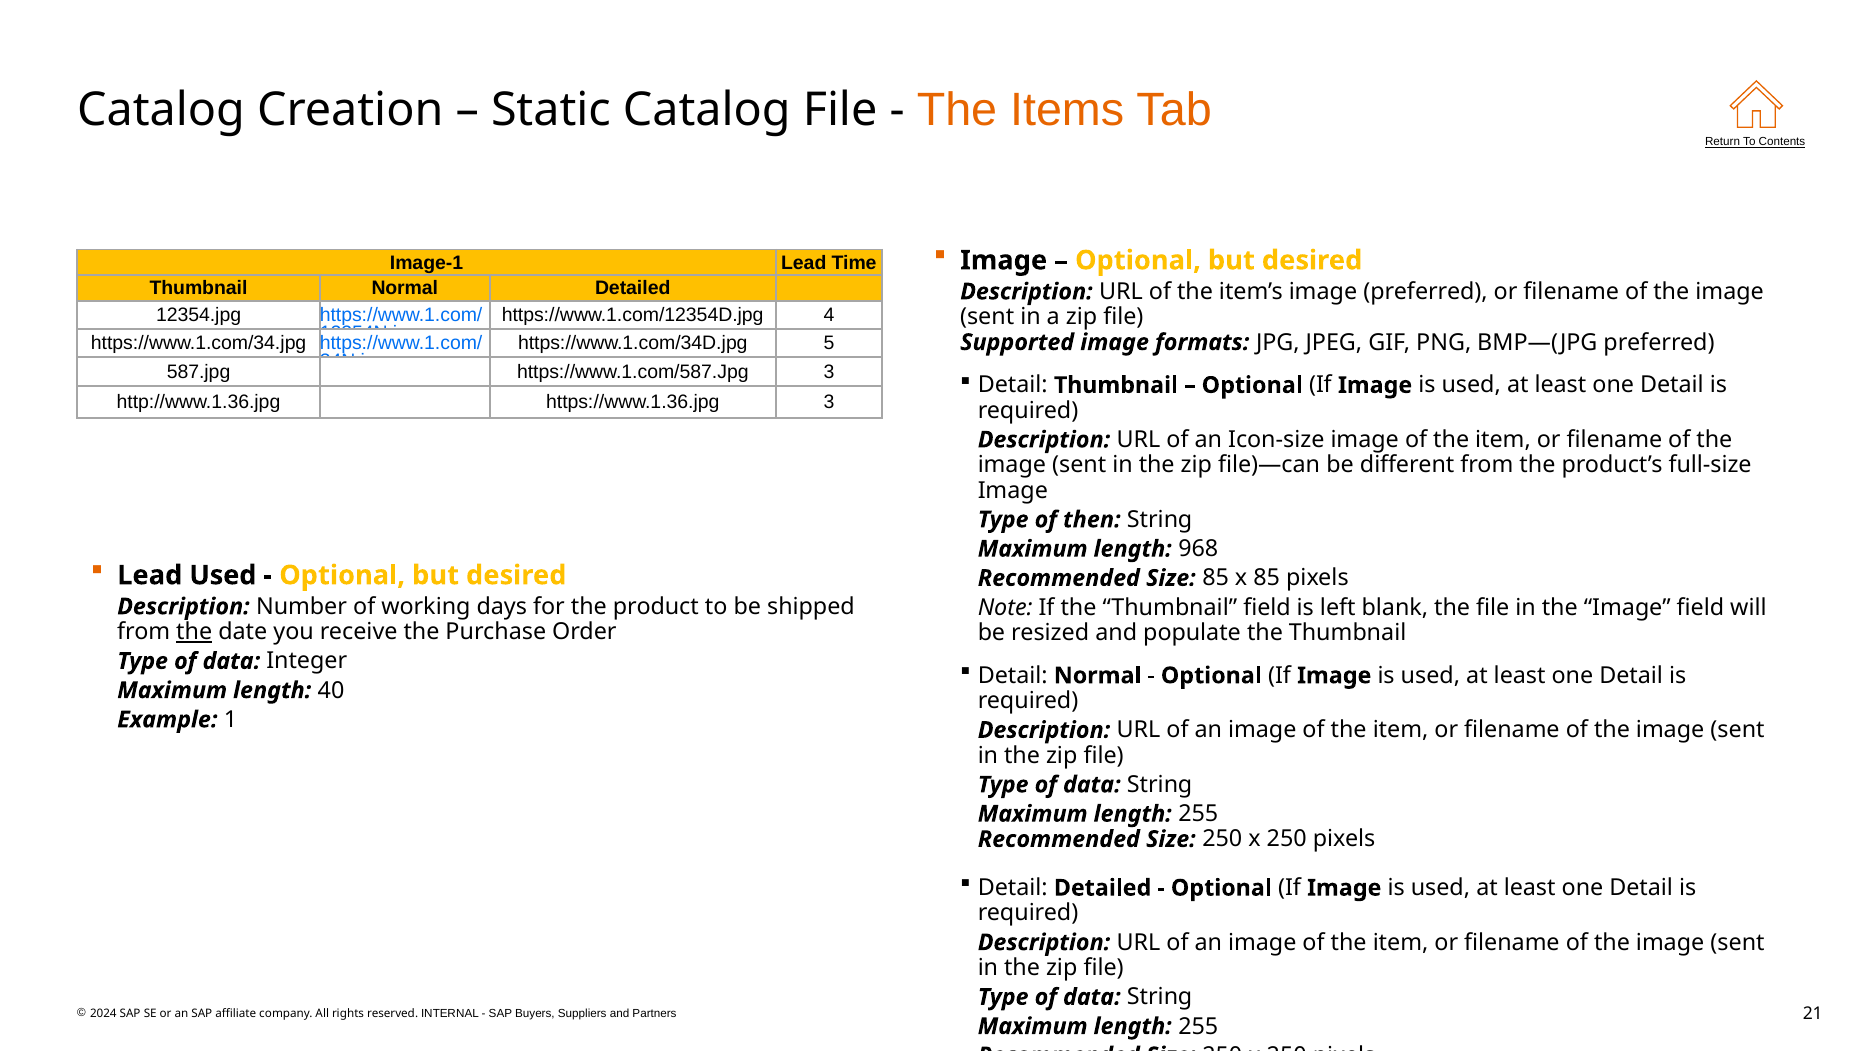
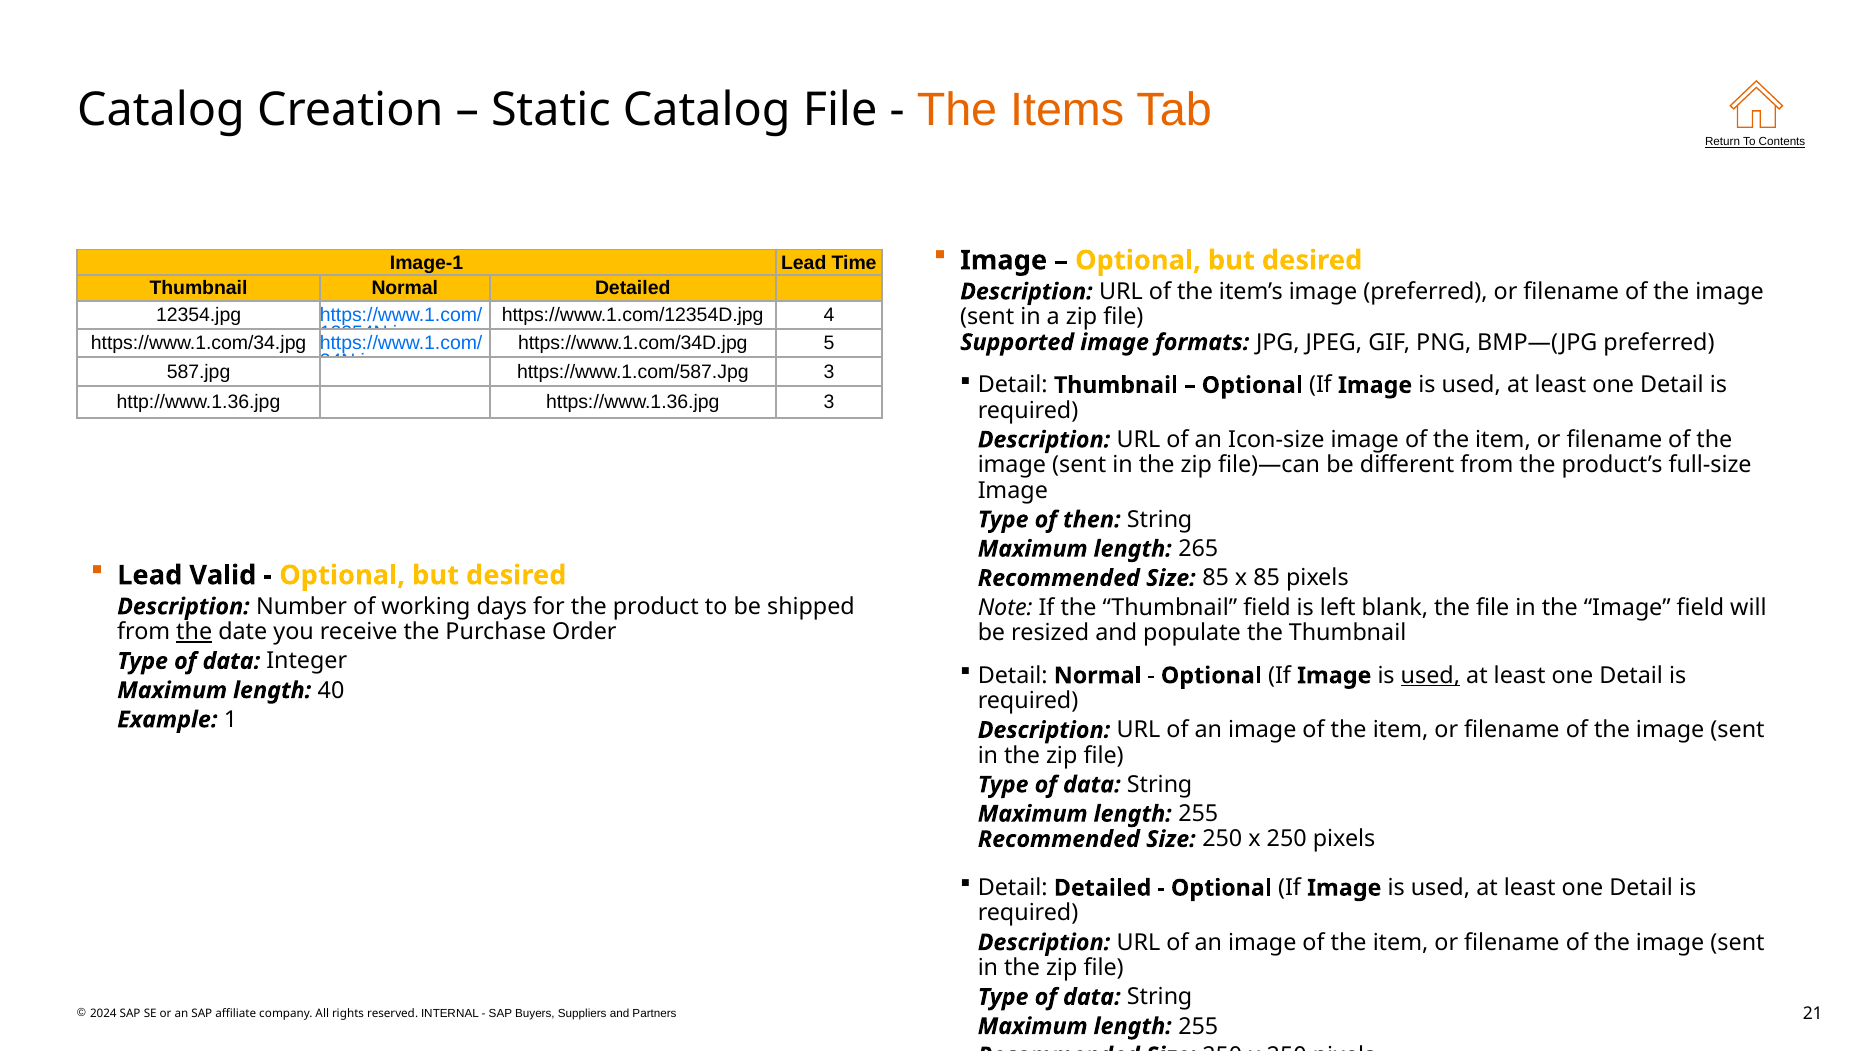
968: 968 -> 265 (1198, 549)
Lead Used: Used -> Valid (223, 575)
used underline: none -> present (1430, 675)
